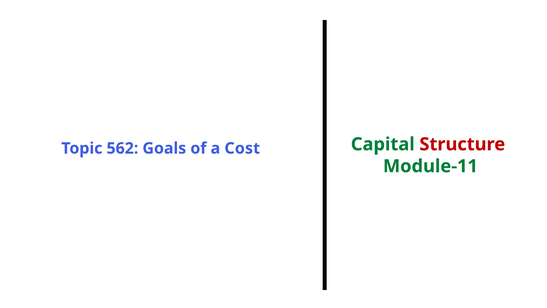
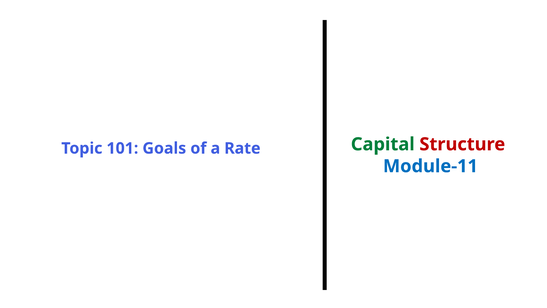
562: 562 -> 101 (122, 148)
Cost: Cost -> Rate (242, 148)
Module-11 colour: green -> blue (430, 166)
